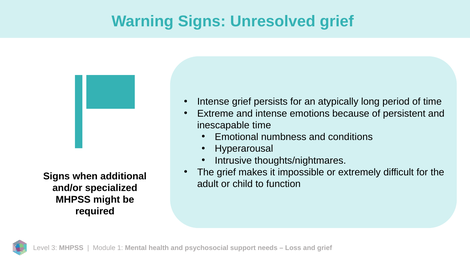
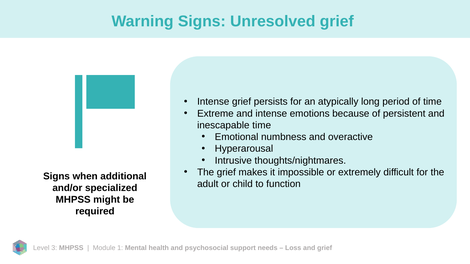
conditions: conditions -> overactive (350, 137)
